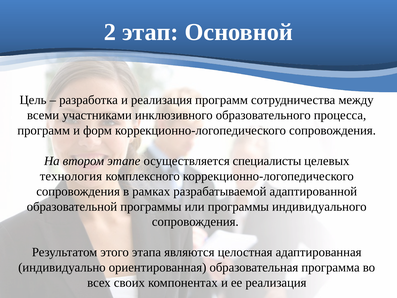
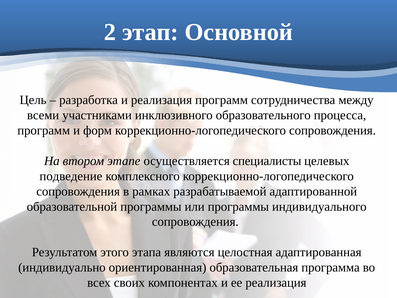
технология: технология -> подведение (71, 176)
